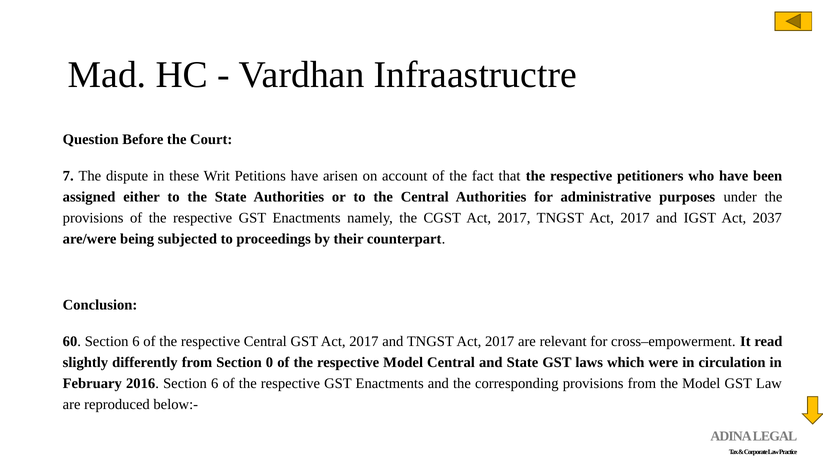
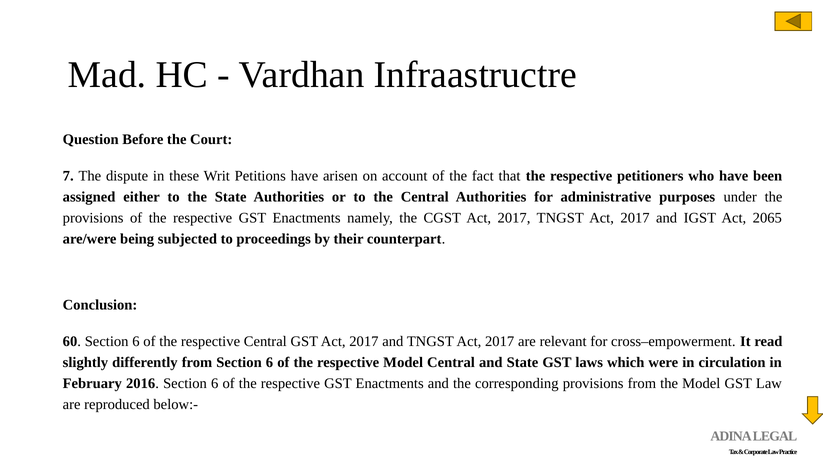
2037: 2037 -> 2065 (767, 218)
from Section 0: 0 -> 6 (269, 362)
